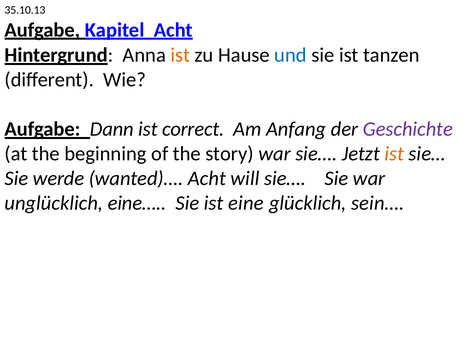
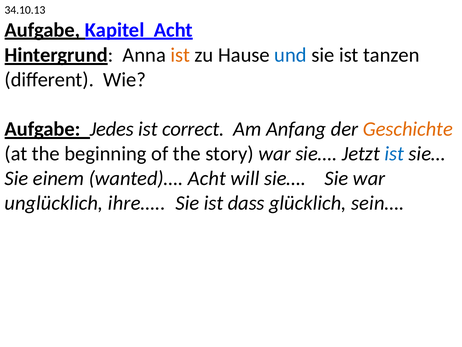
35.10.13: 35.10.13 -> 34.10.13 (25, 10)
Dann: Dann -> Jedes (112, 129)
Geschichte colour: purple -> orange (408, 129)
ist colour: orange -> blue (394, 154)
werde: werde -> einem (58, 178)
eine…: eine… -> ihre… (137, 203)
eine: eine -> dass (246, 203)
